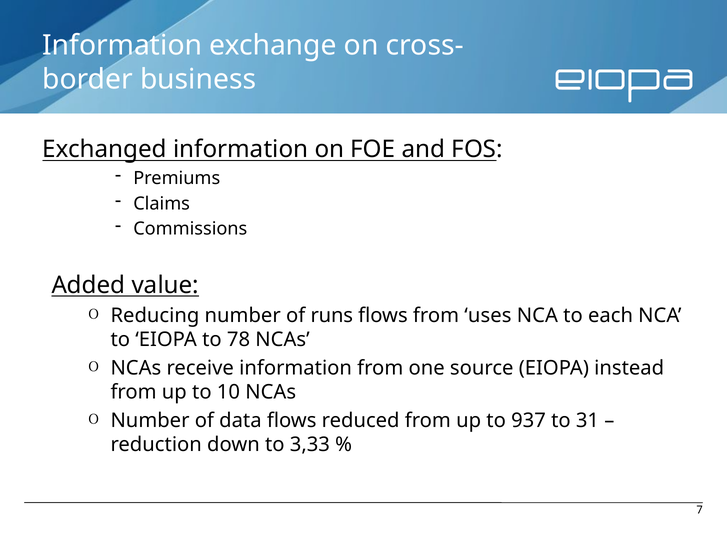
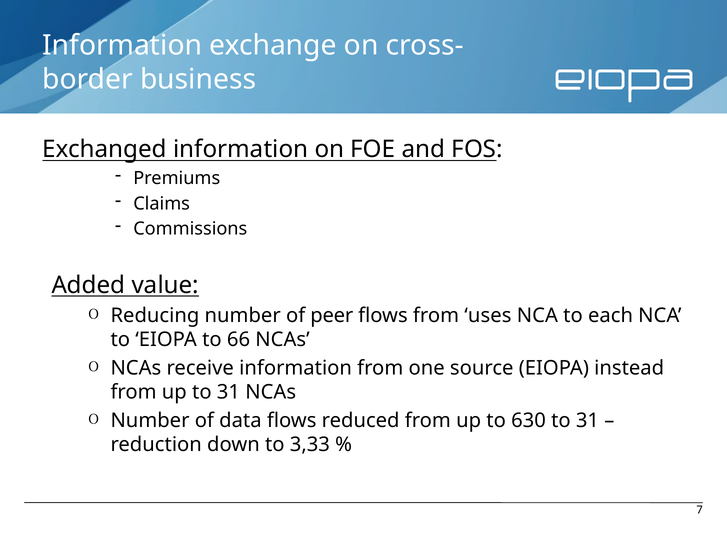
runs: runs -> peer (332, 316)
78: 78 -> 66 (239, 340)
up to 10: 10 -> 31 (228, 392)
937: 937 -> 630 (528, 421)
